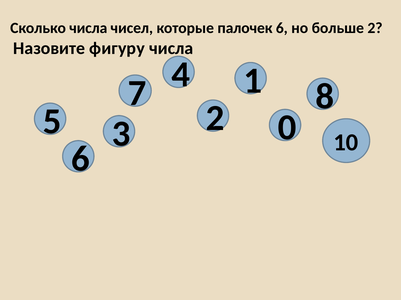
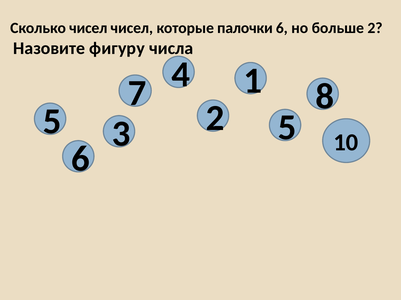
Сколько числа: числа -> чисел (88, 28)
палочек: палочек -> палочки (245, 28)
3 0: 0 -> 5 (287, 128)
